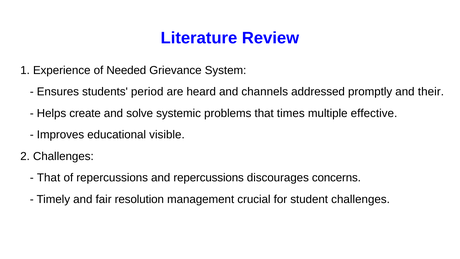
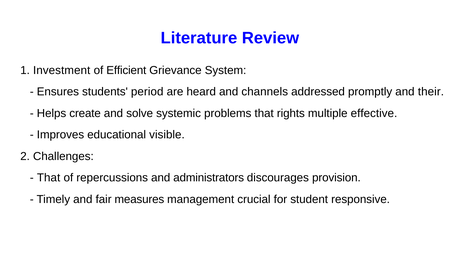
Experience: Experience -> Investment (62, 70)
Needed: Needed -> Efficient (126, 70)
times: times -> rights (291, 113)
and repercussions: repercussions -> administrators (209, 178)
concerns: concerns -> provision (336, 178)
resolution: resolution -> measures (139, 199)
student challenges: challenges -> responsive (361, 199)
